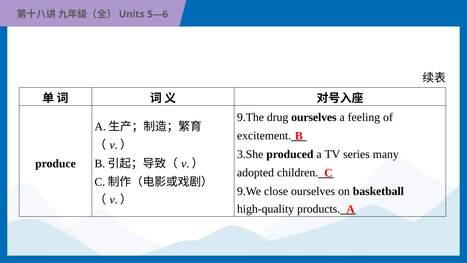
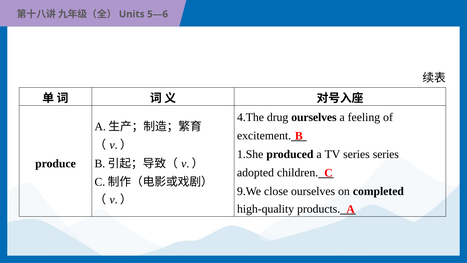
9.The: 9.The -> 4.The (250, 117)
3.She: 3.She -> 1.She (250, 154)
series many: many -> series (386, 154)
basketball: basketball -> completed (378, 191)
